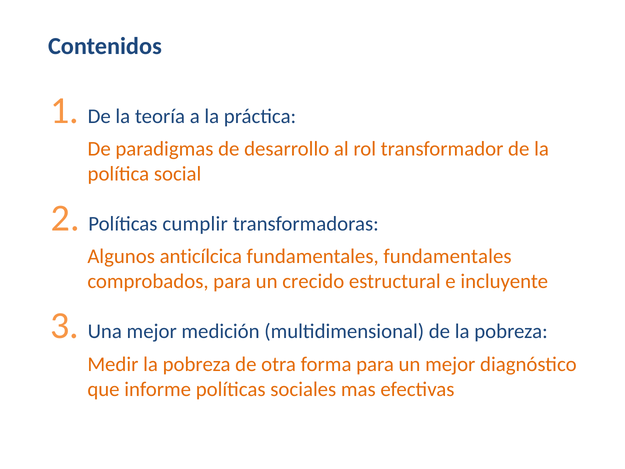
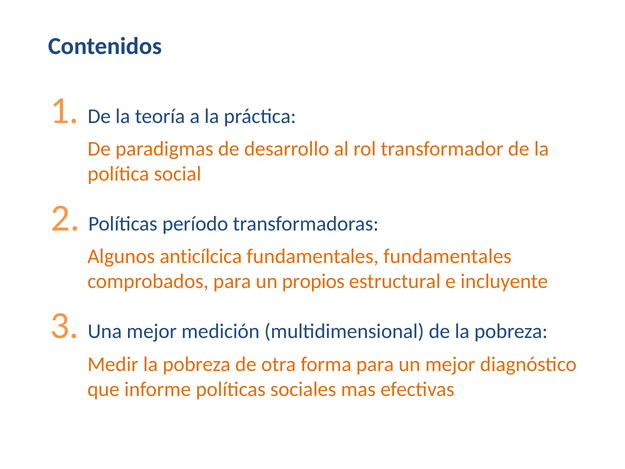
cumplir: cumplir -> período (195, 224)
crecido: crecido -> propios (313, 281)
